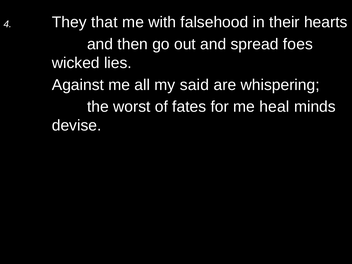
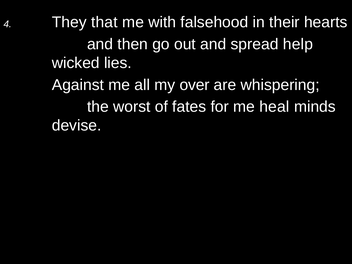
foes: foes -> help (298, 44)
said: said -> over (195, 85)
